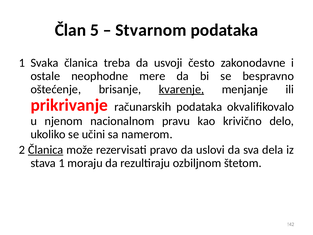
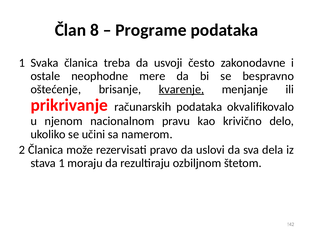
5: 5 -> 8 (94, 30)
Stvarnom: Stvarnom -> Programe (151, 30)
Članica underline: present -> none (46, 150)
